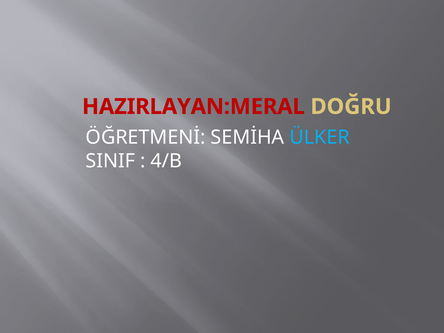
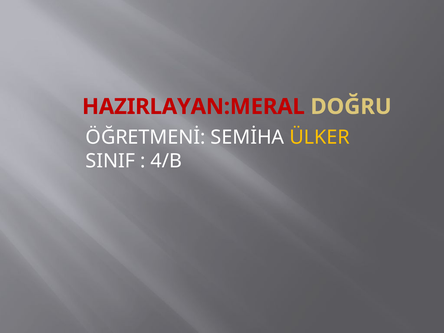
ÜLKER colour: light blue -> yellow (320, 137)
